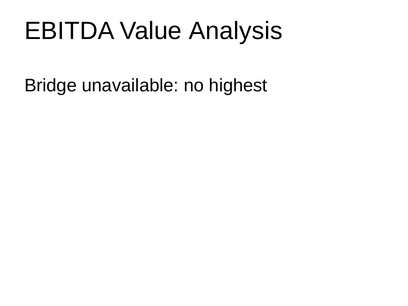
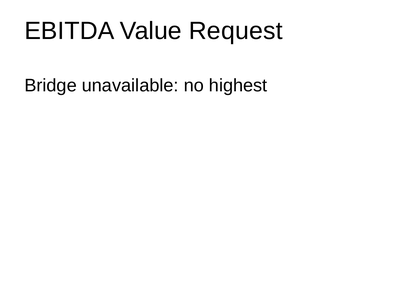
Analysis: Analysis -> Request (236, 31)
